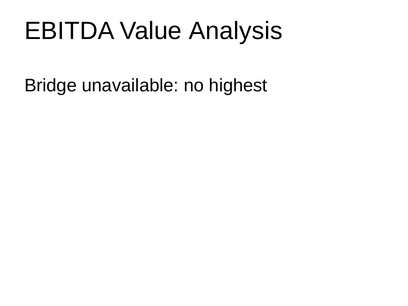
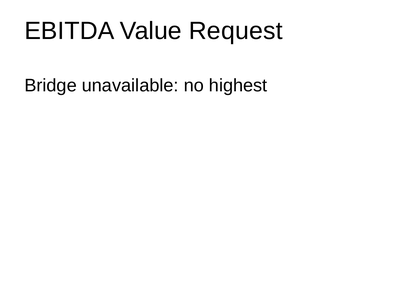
Analysis: Analysis -> Request (236, 31)
